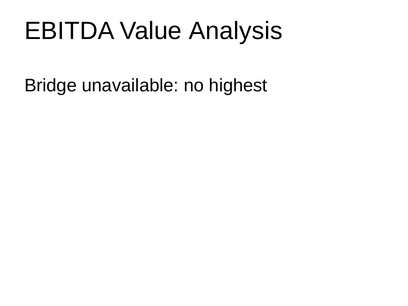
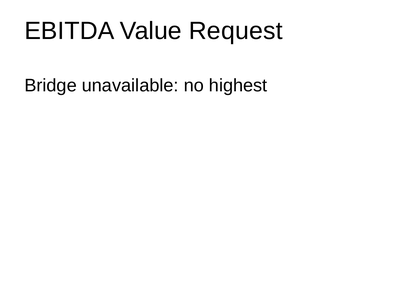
Analysis: Analysis -> Request (236, 31)
